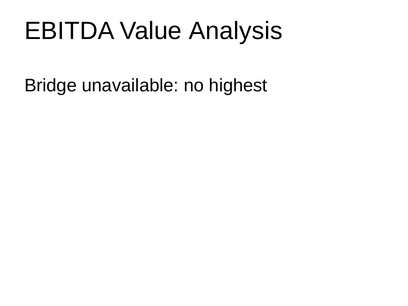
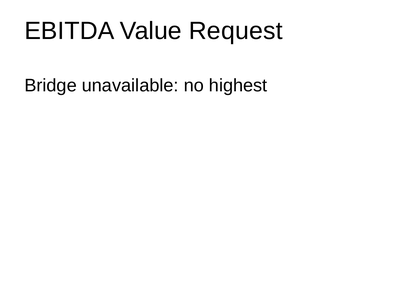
Analysis: Analysis -> Request (236, 31)
